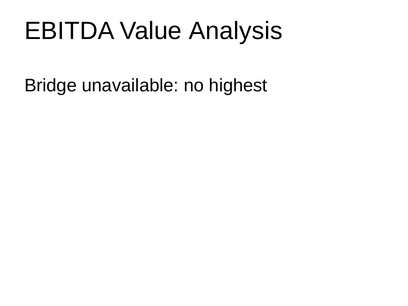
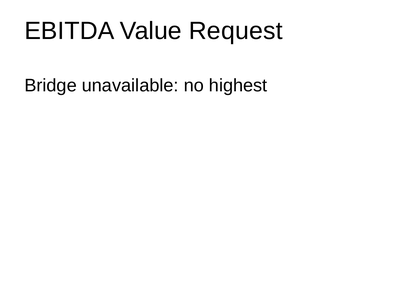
Analysis: Analysis -> Request (236, 31)
